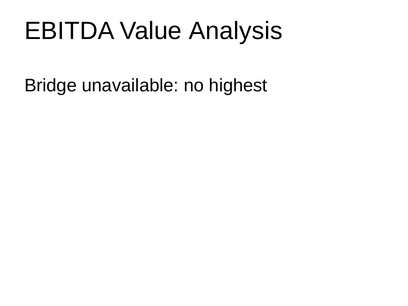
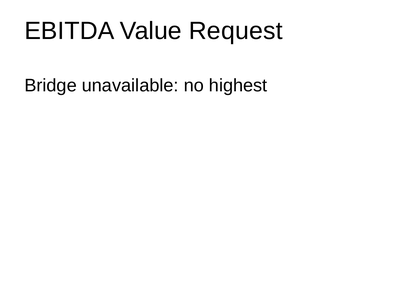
Analysis: Analysis -> Request (236, 31)
